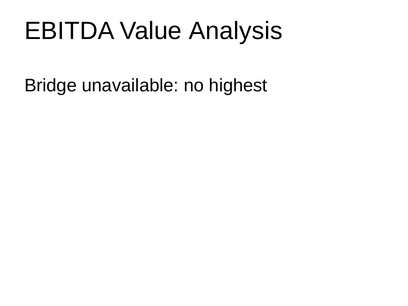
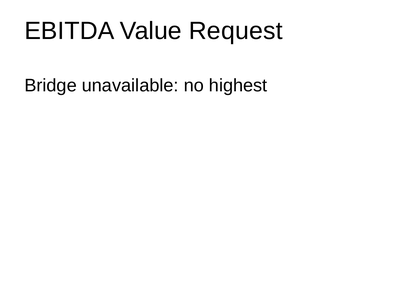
Analysis: Analysis -> Request (236, 31)
